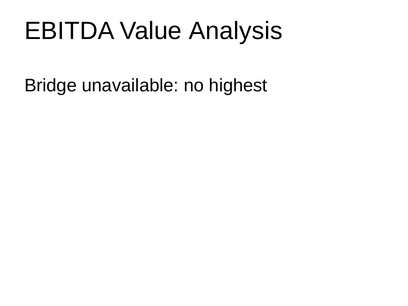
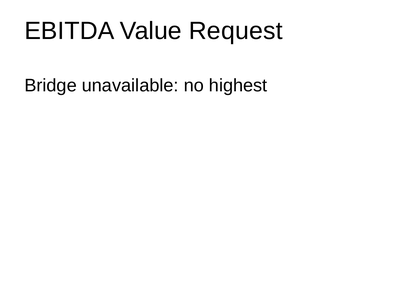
Analysis: Analysis -> Request (236, 31)
